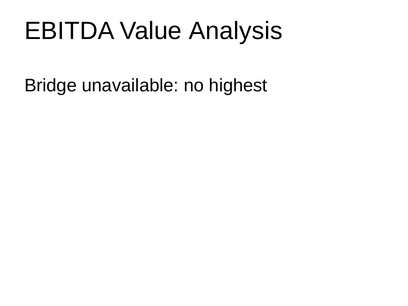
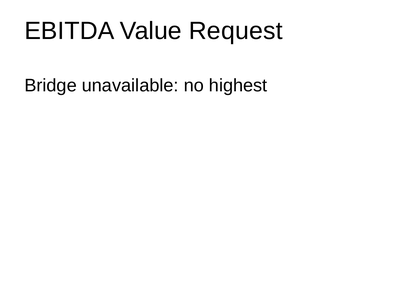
Analysis: Analysis -> Request (236, 31)
